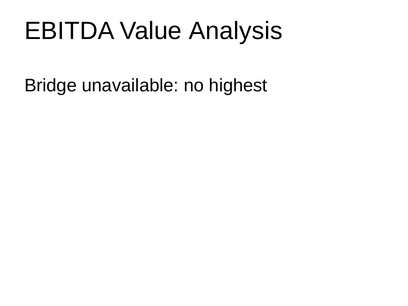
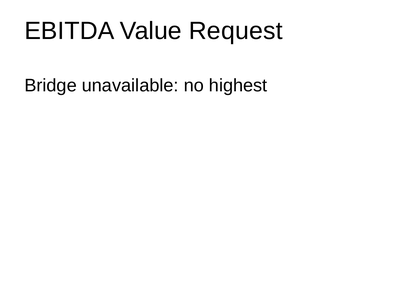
Analysis: Analysis -> Request (236, 31)
